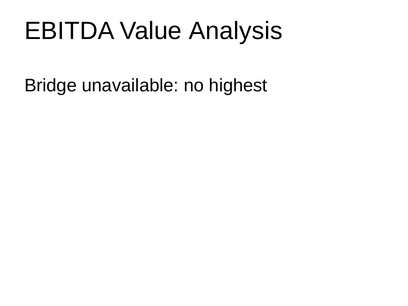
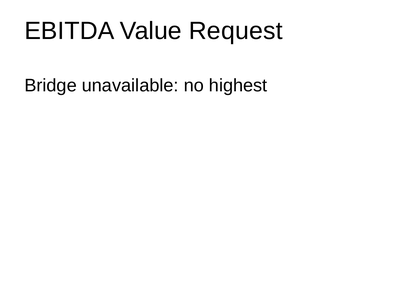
Analysis: Analysis -> Request (236, 31)
